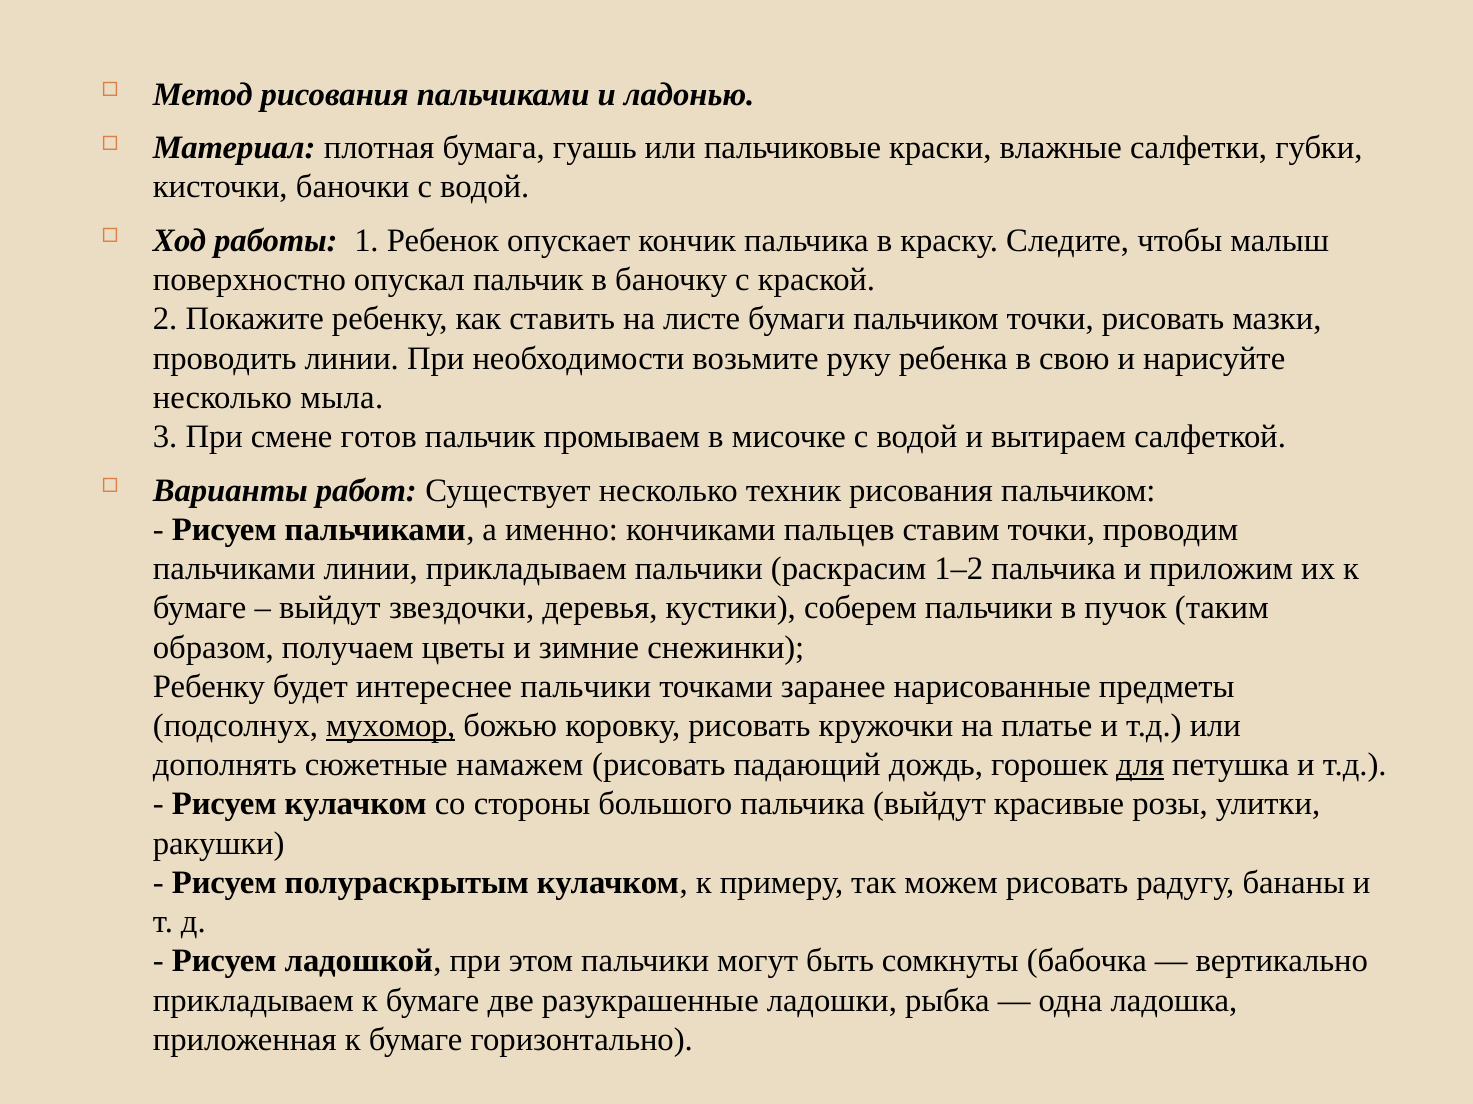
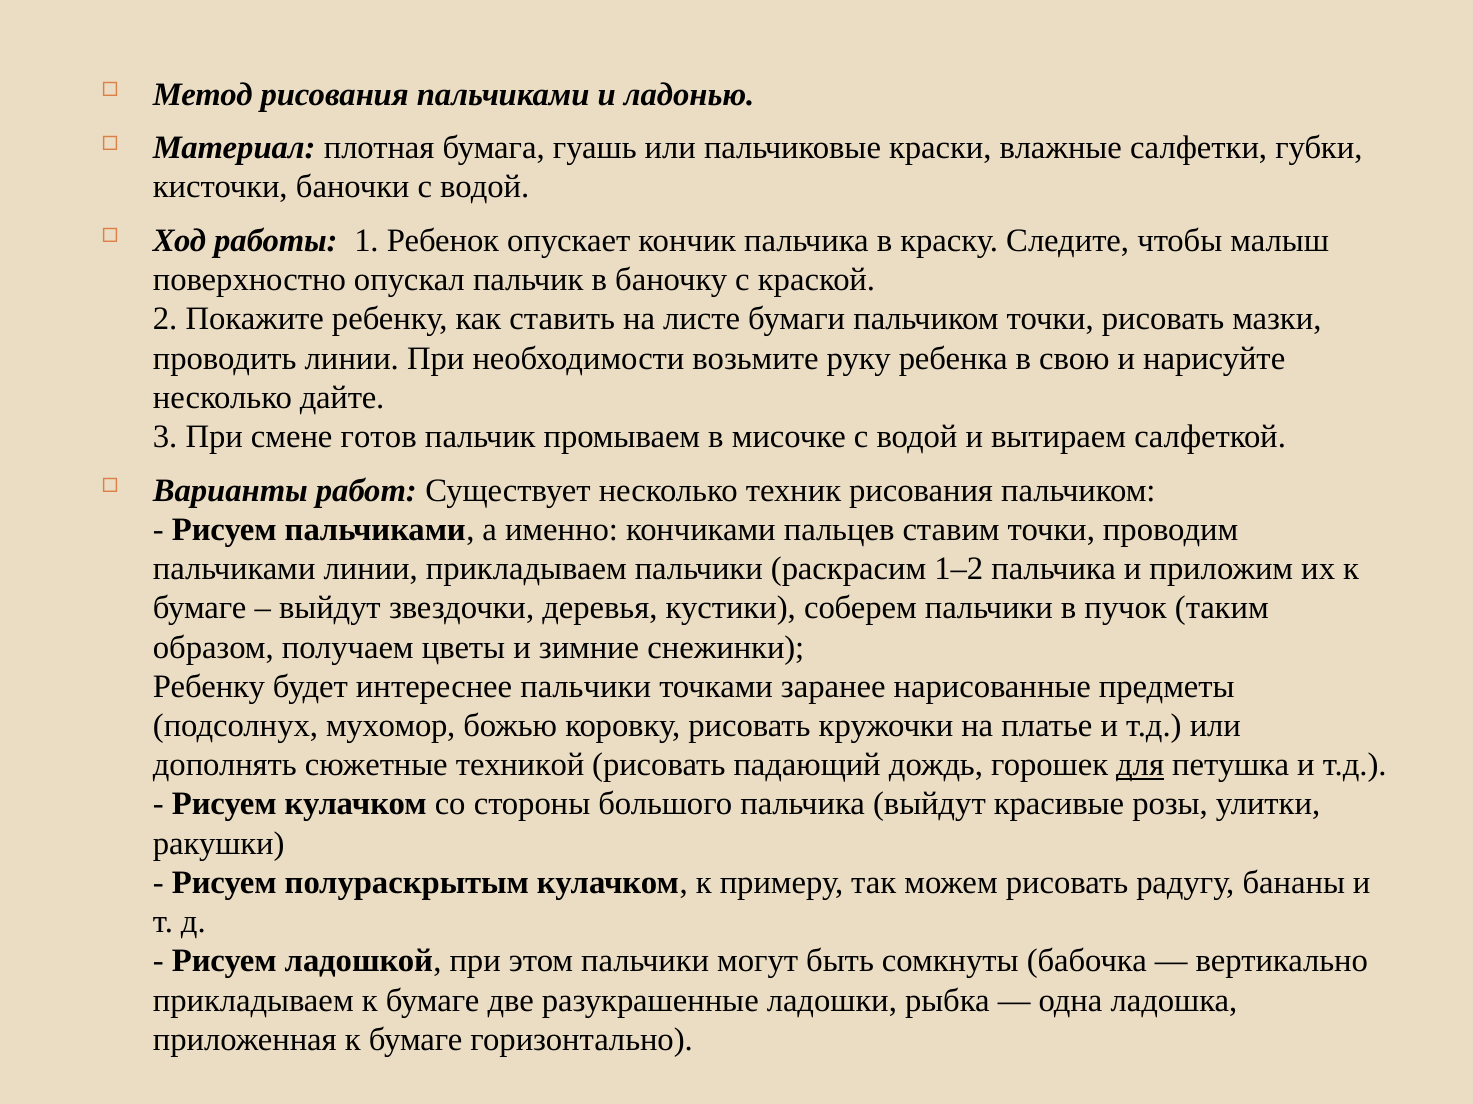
мыла: мыла -> дайте (342, 398)
мухомор underline: present -> none (391, 726)
намажем: намажем -> техникой (520, 765)
